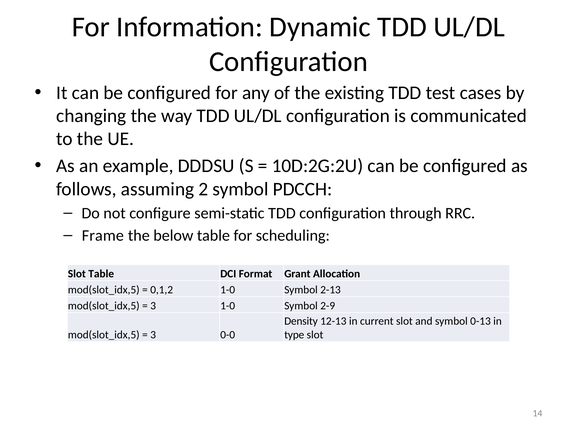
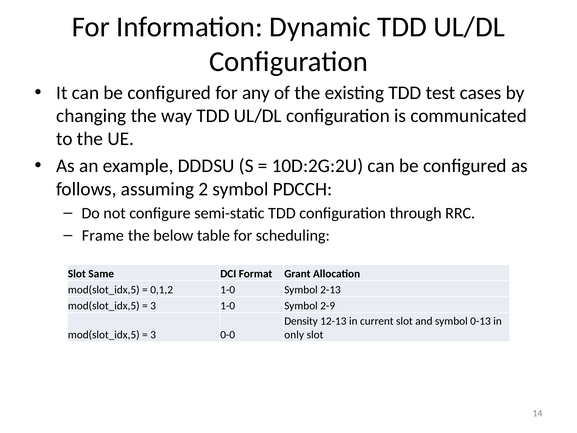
Slot Table: Table -> Same (101, 274)
type: type -> only (294, 335)
